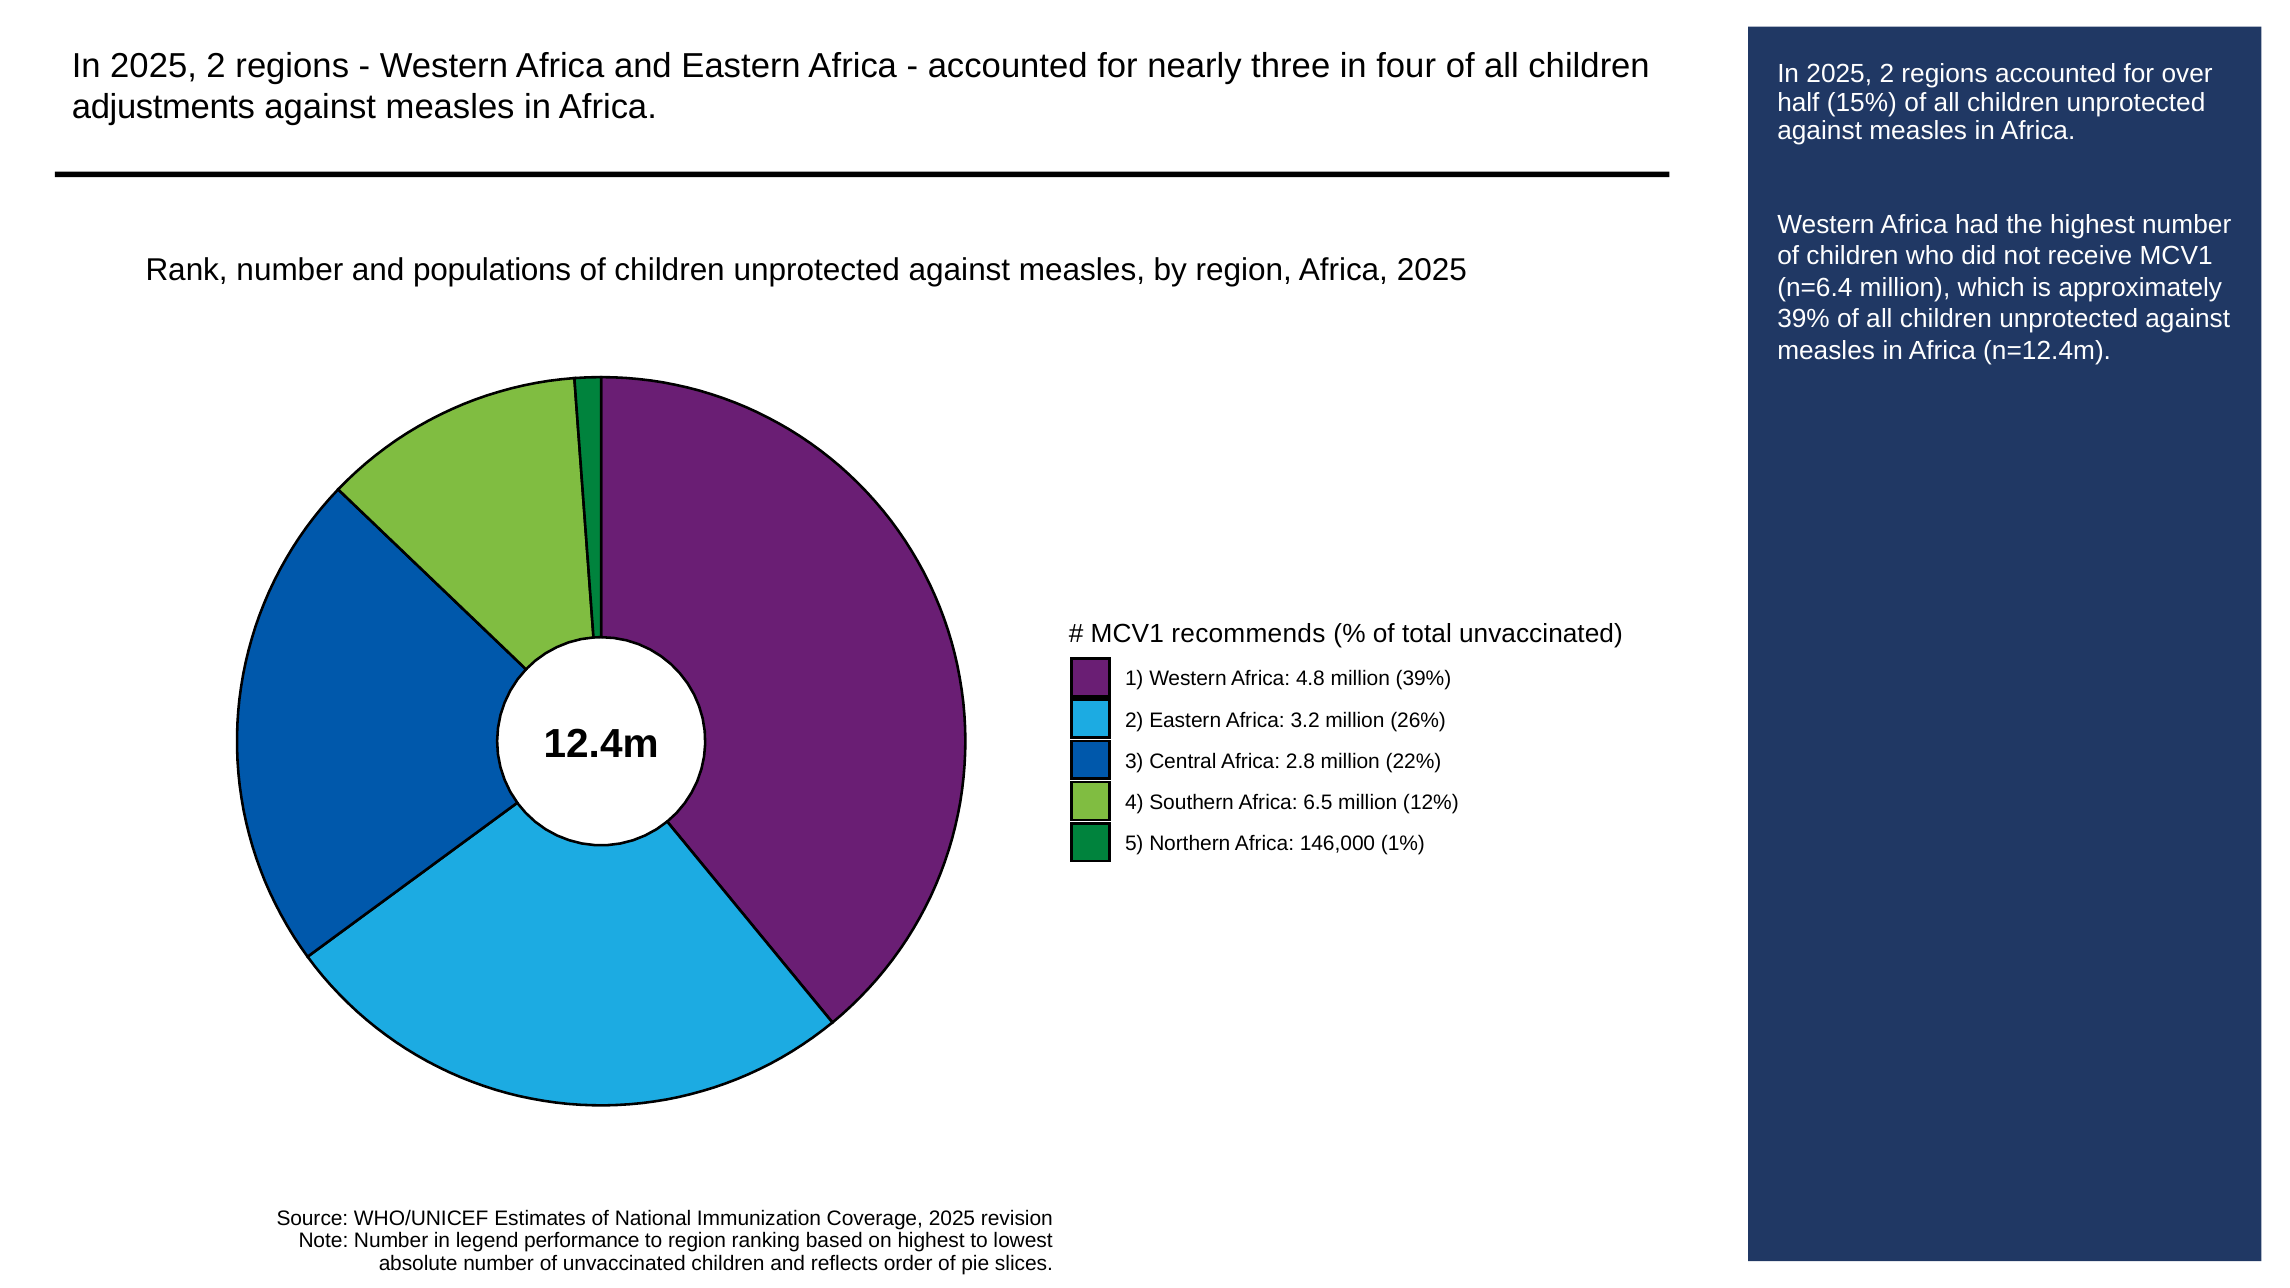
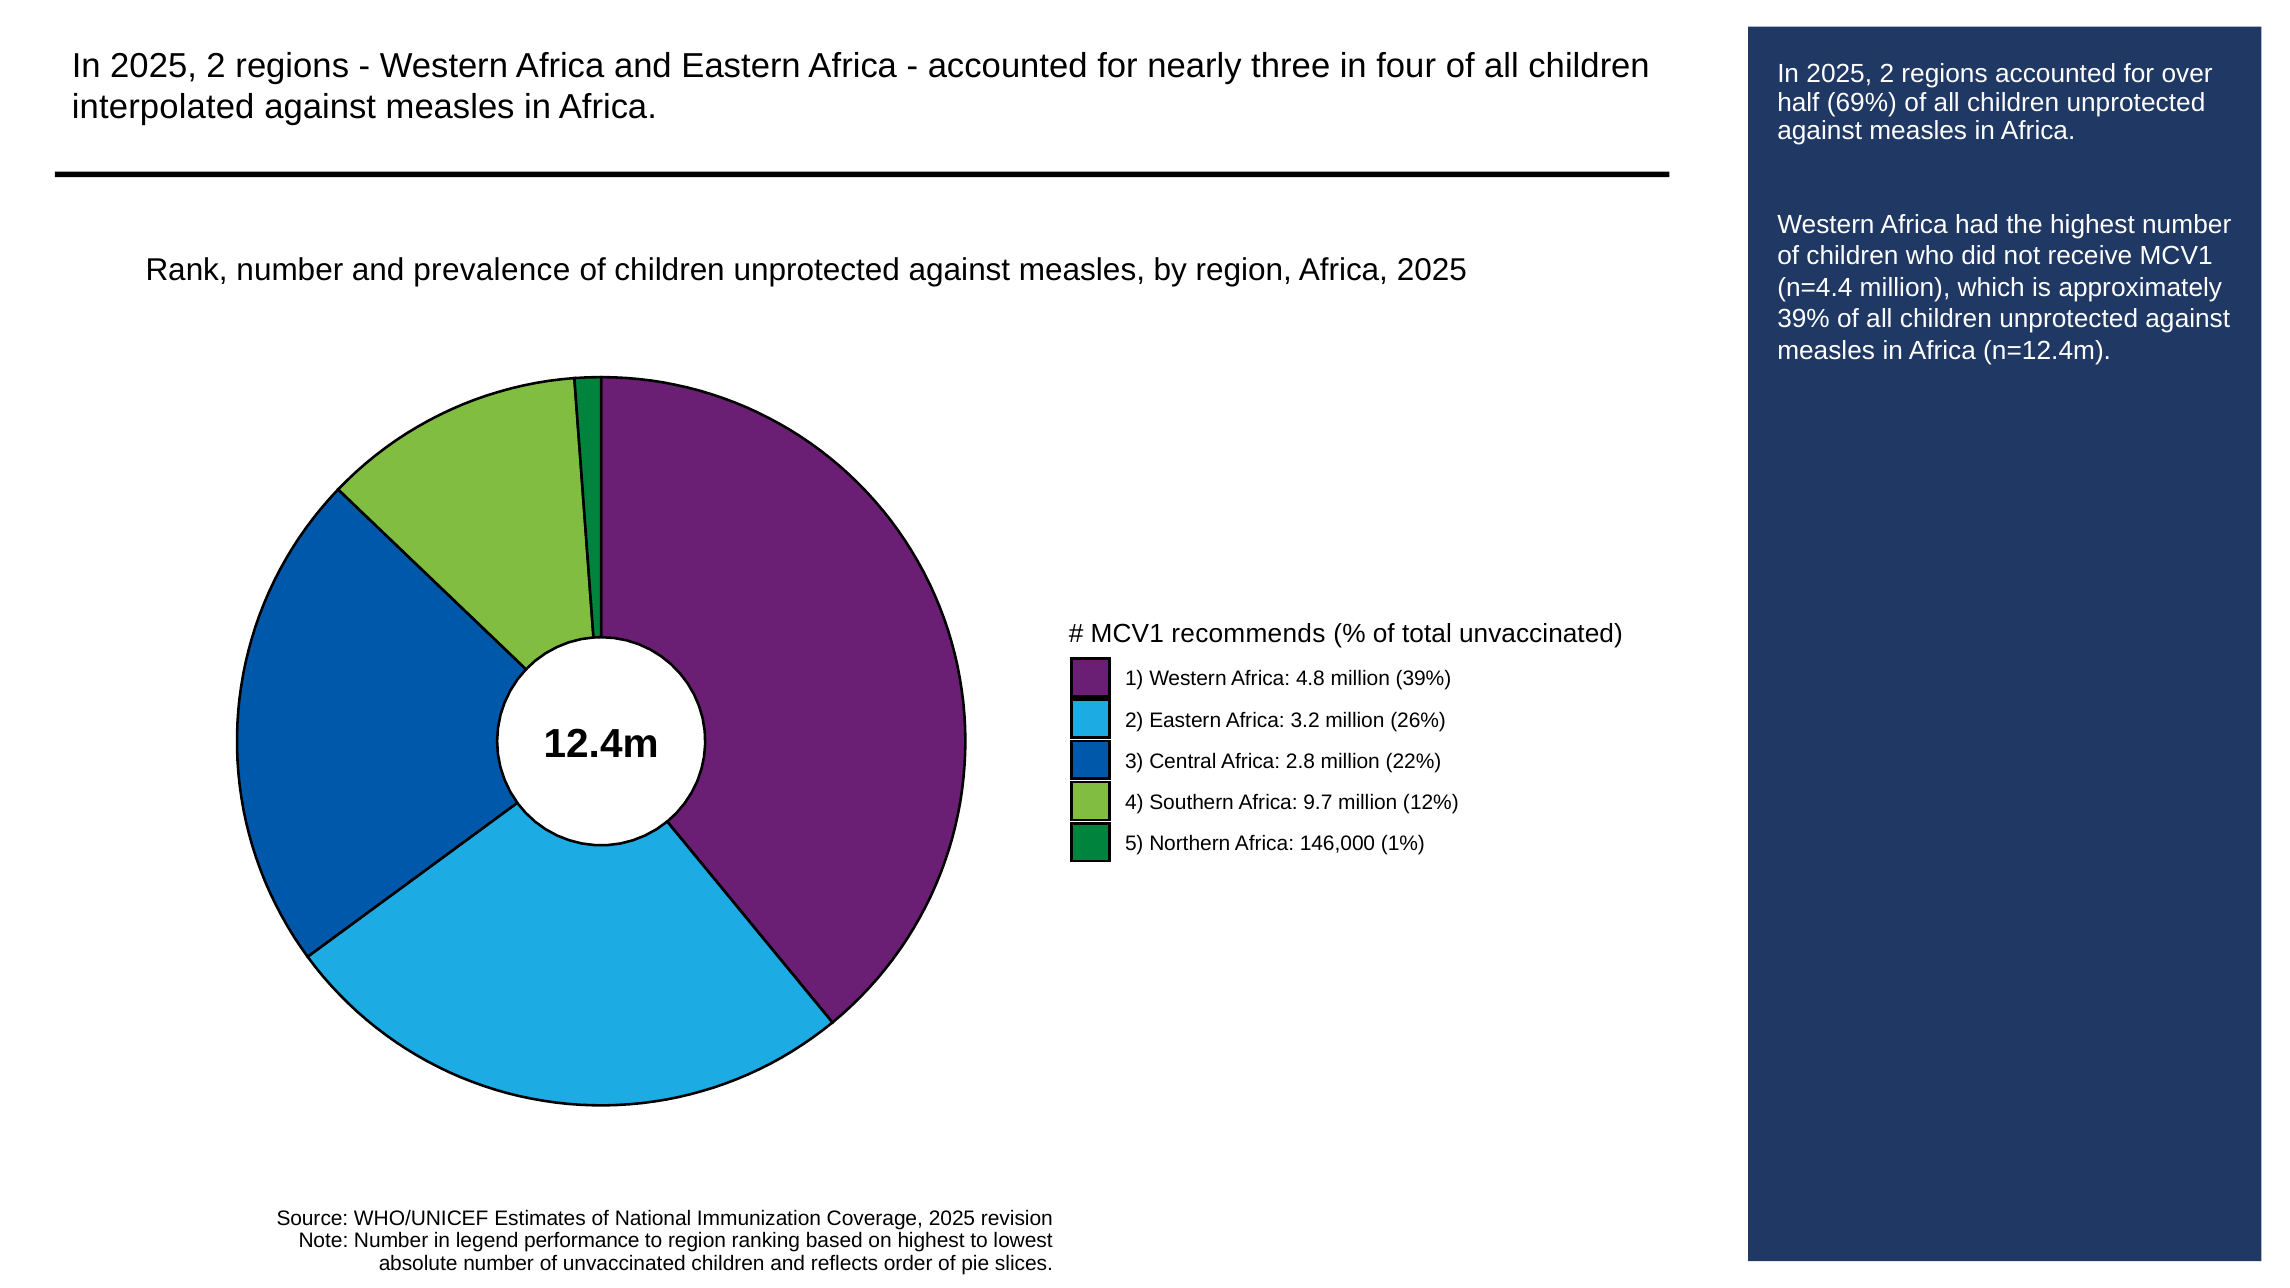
15%: 15% -> 69% (1862, 102)
adjustments: adjustments -> interpolated (163, 108)
populations: populations -> prevalence (492, 270)
n=6.4: n=6.4 -> n=4.4 (1815, 288)
6.5: 6.5 -> 9.7 (1318, 803)
